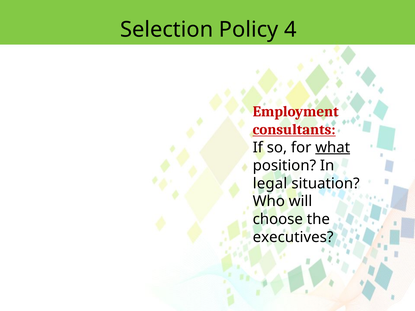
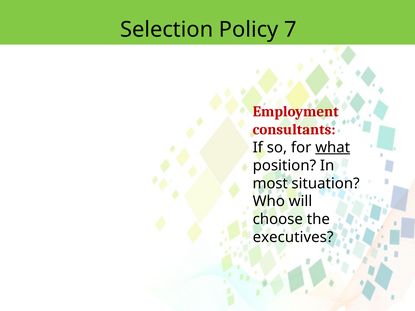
4: 4 -> 7 (290, 29)
consultants underline: present -> none (294, 130)
legal: legal -> most (270, 184)
